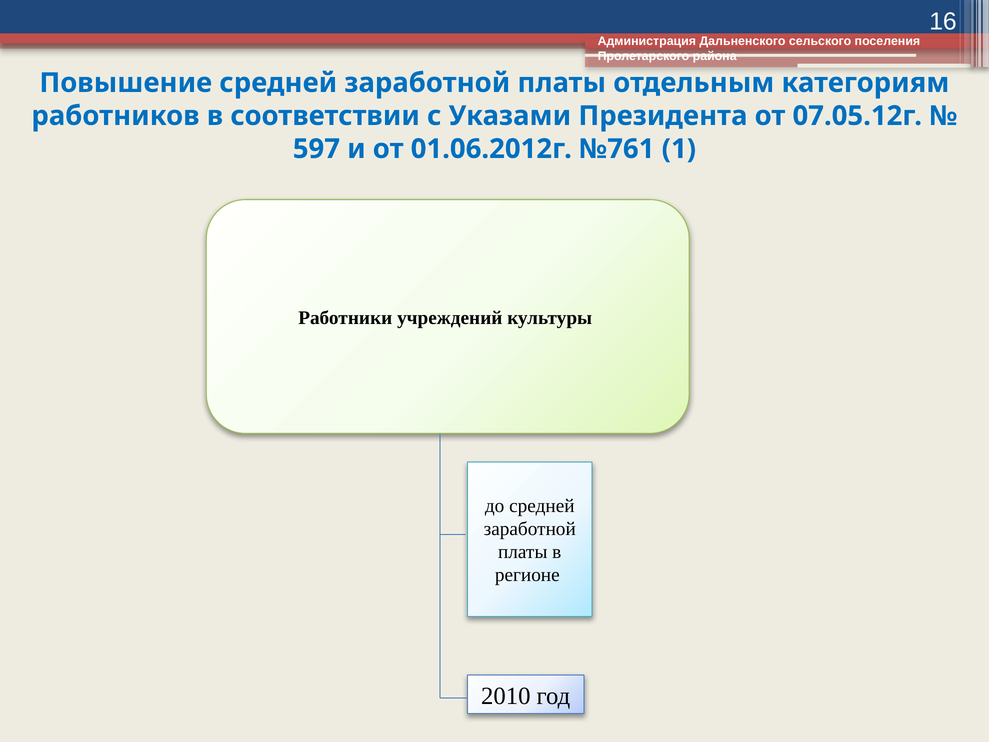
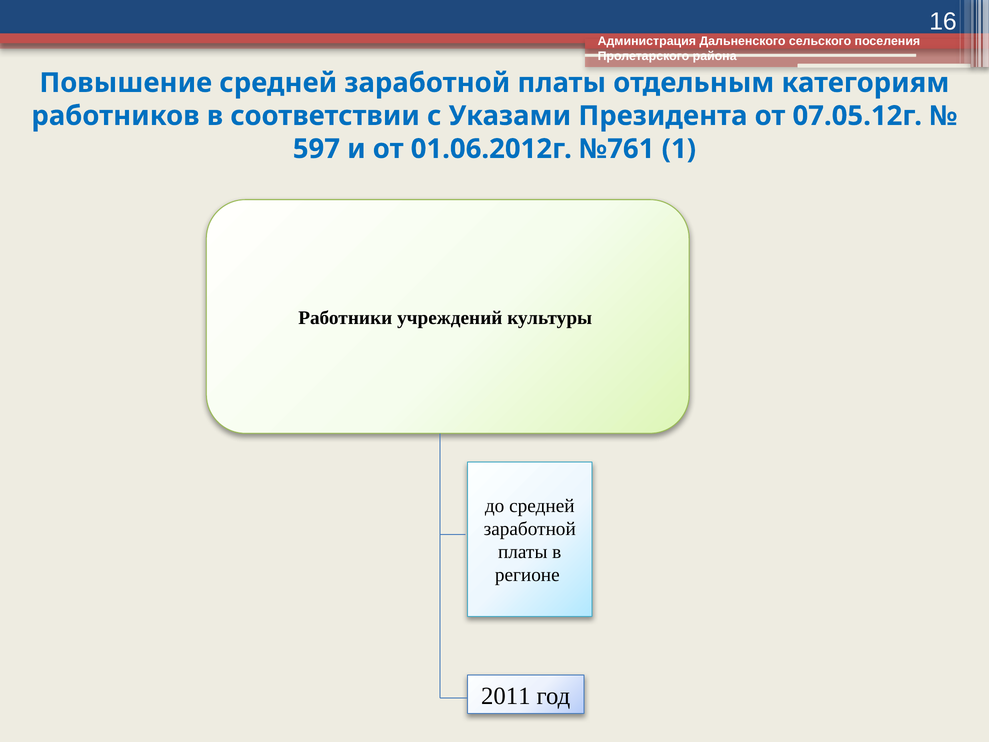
2010: 2010 -> 2011 (506, 696)
